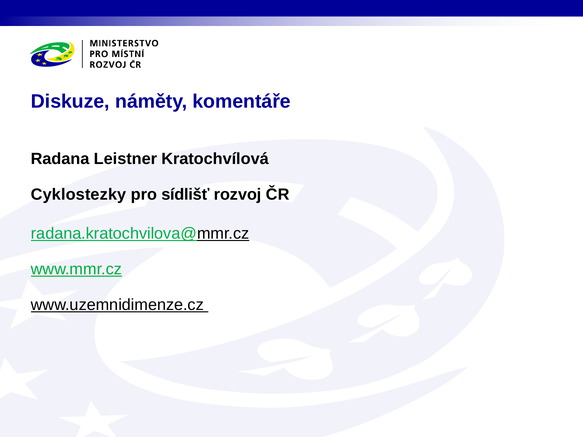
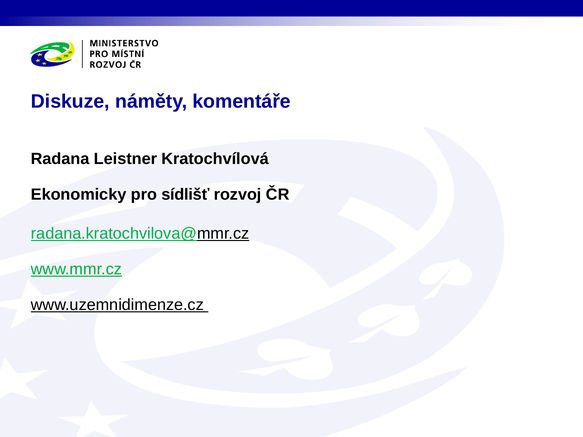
Cyklostezky: Cyklostezky -> Ekonomicky (79, 195)
